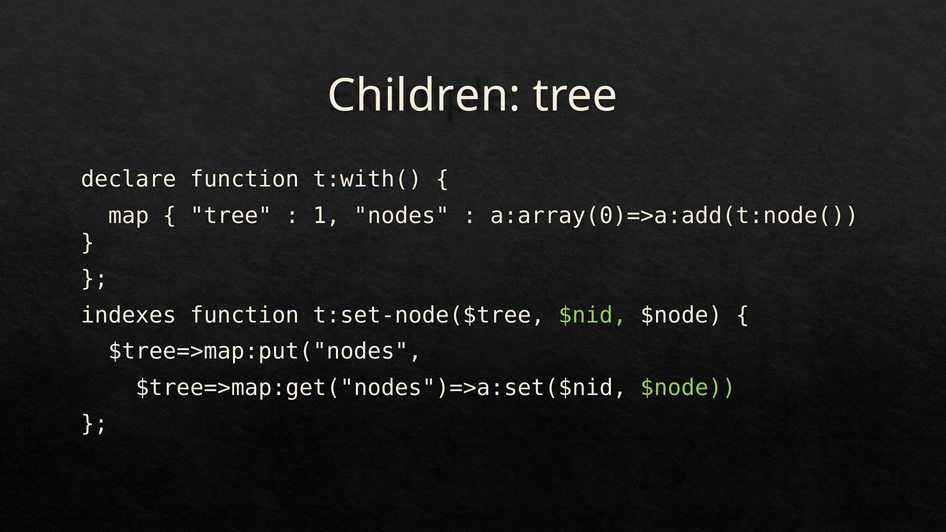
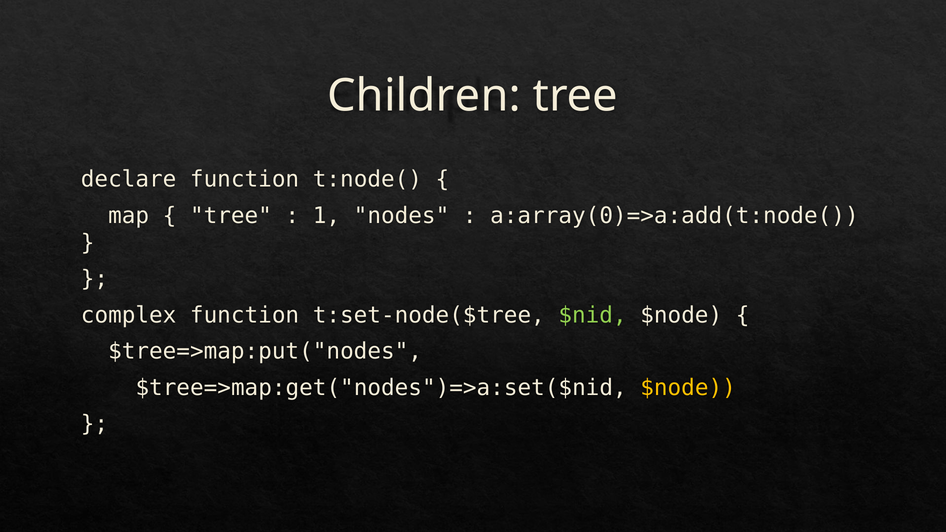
t:with(: t:with( -> t:node( (367, 180)
indexes: indexes -> complex (129, 315)
$node colour: light green -> yellow (688, 388)
